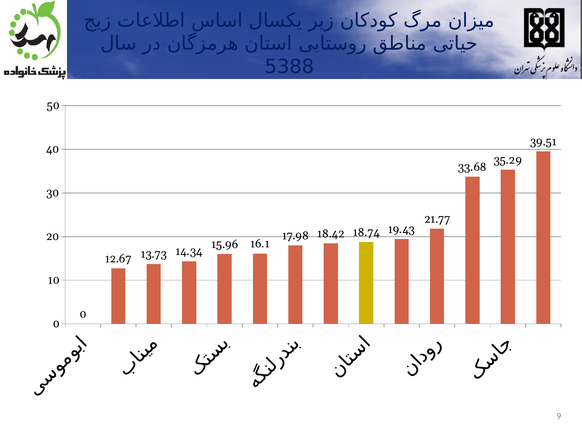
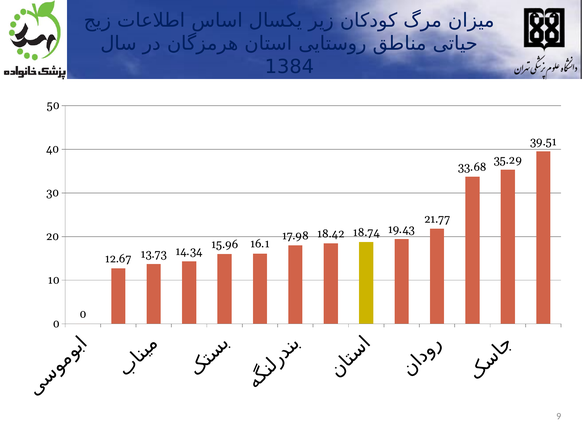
5388: 5388 -> 1384 (289, 67)
